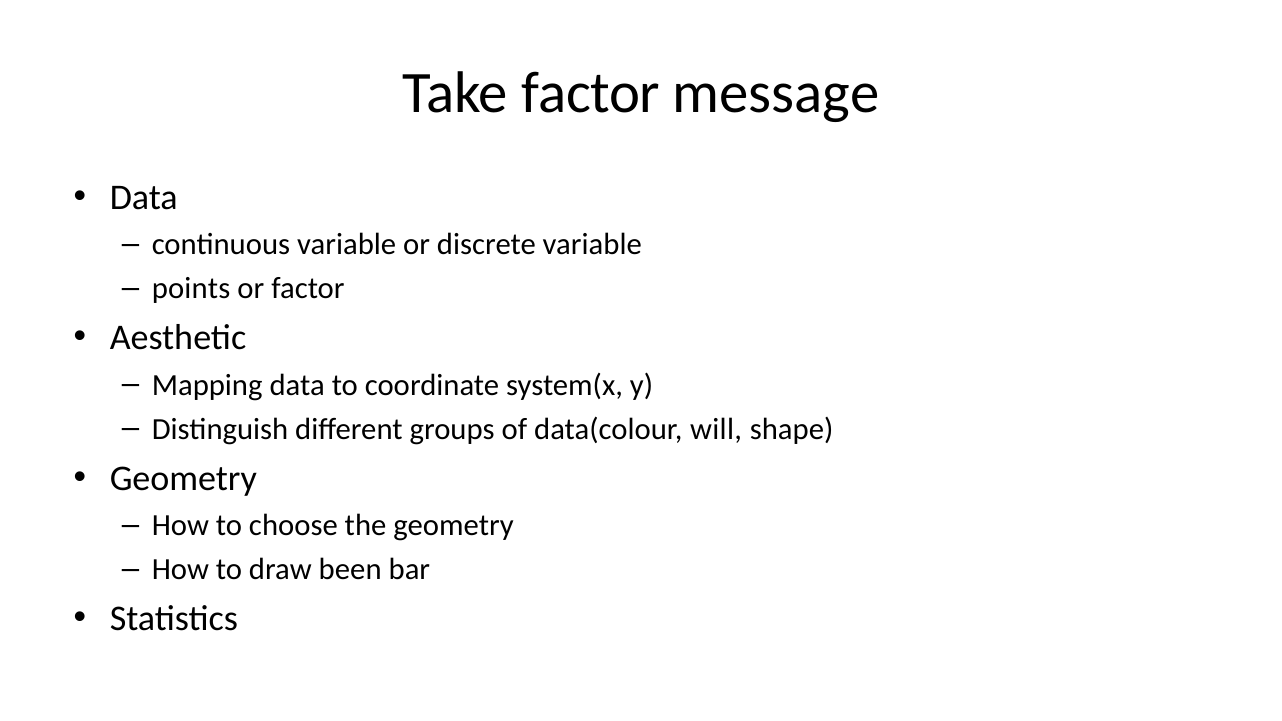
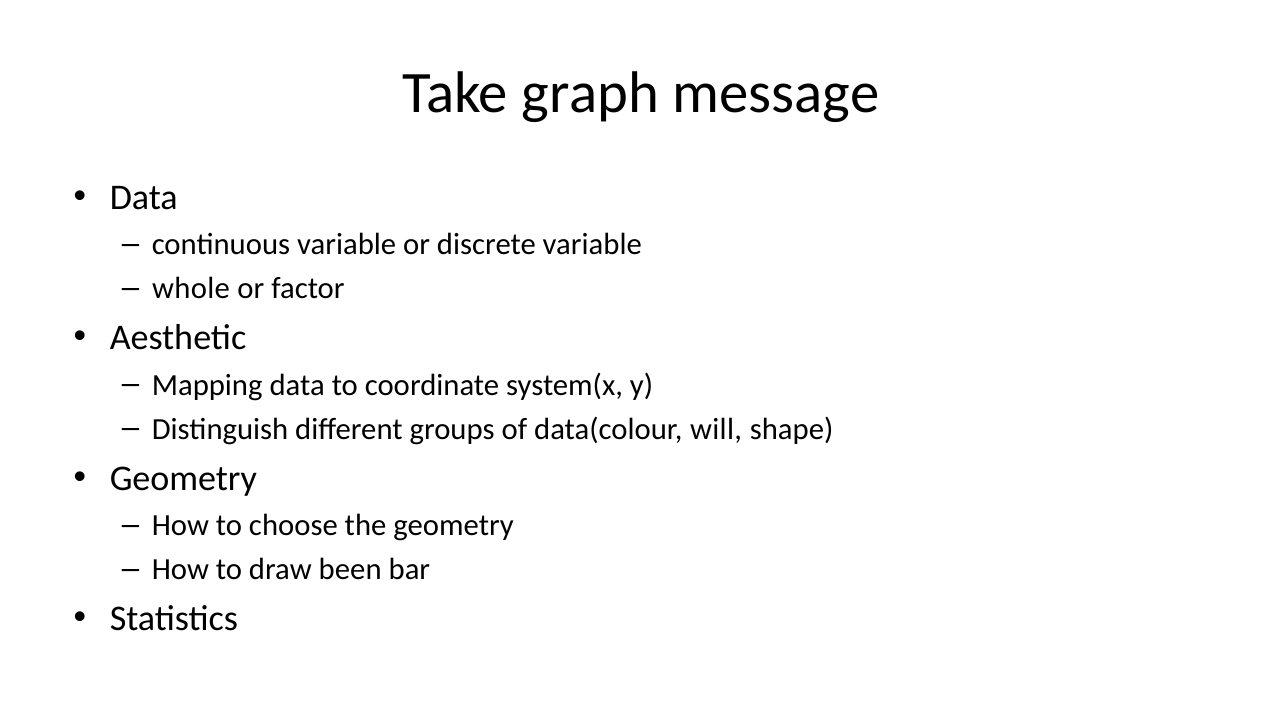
Take factor: factor -> graph (590, 93)
points: points -> whole (191, 289)
